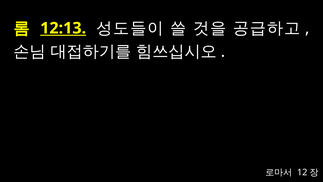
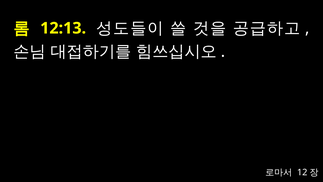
12:13 underline: present -> none (63, 28)
